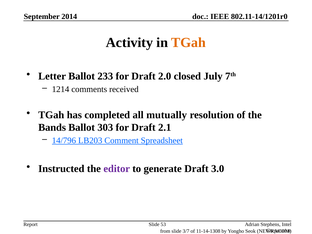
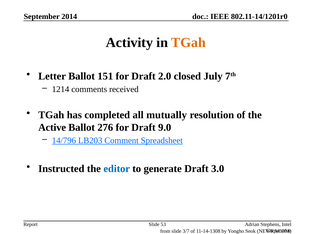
233: 233 -> 151 (105, 76)
Bands: Bands -> Active (52, 127)
303: 303 -> 276 (105, 127)
2.1: 2.1 -> 9.0 (165, 127)
editor colour: purple -> blue (117, 169)
